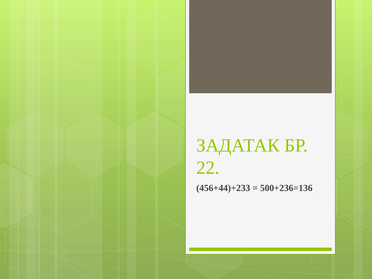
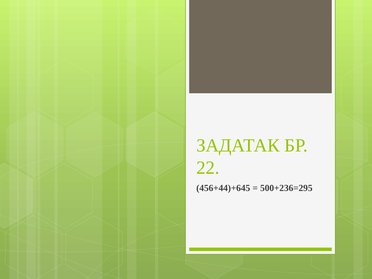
456+44)+233: 456+44)+233 -> 456+44)+645 (223, 188)
500+236=136: 500+236=136 -> 500+236=295 (286, 188)
